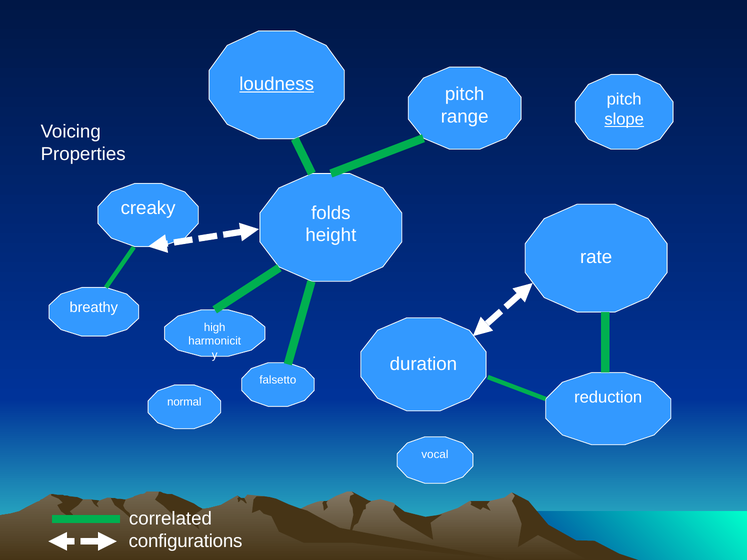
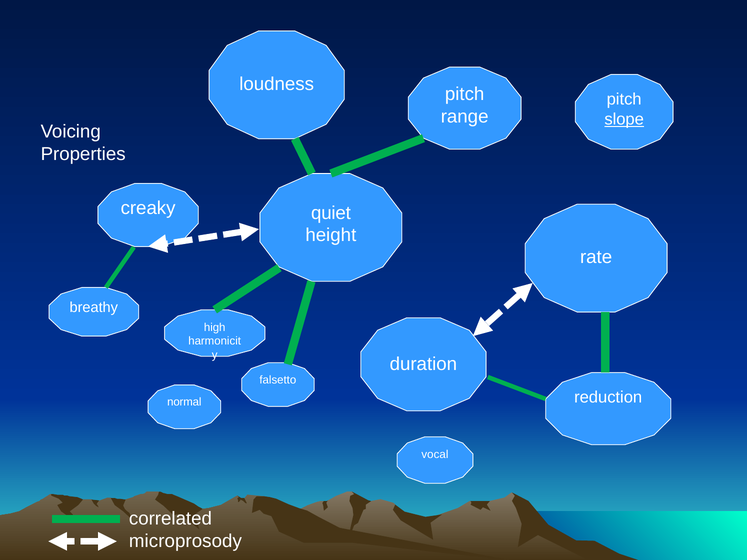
loudness underline: present -> none (277, 84)
folds: folds -> quiet (331, 213)
configurations: configurations -> microprosody (185, 541)
